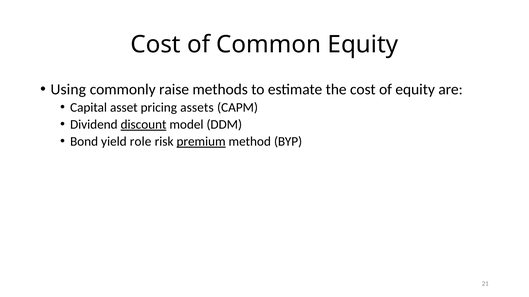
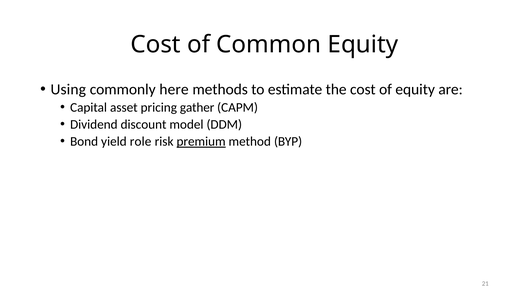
raise: raise -> here (174, 89)
assets: assets -> gather (197, 108)
discount underline: present -> none (144, 125)
